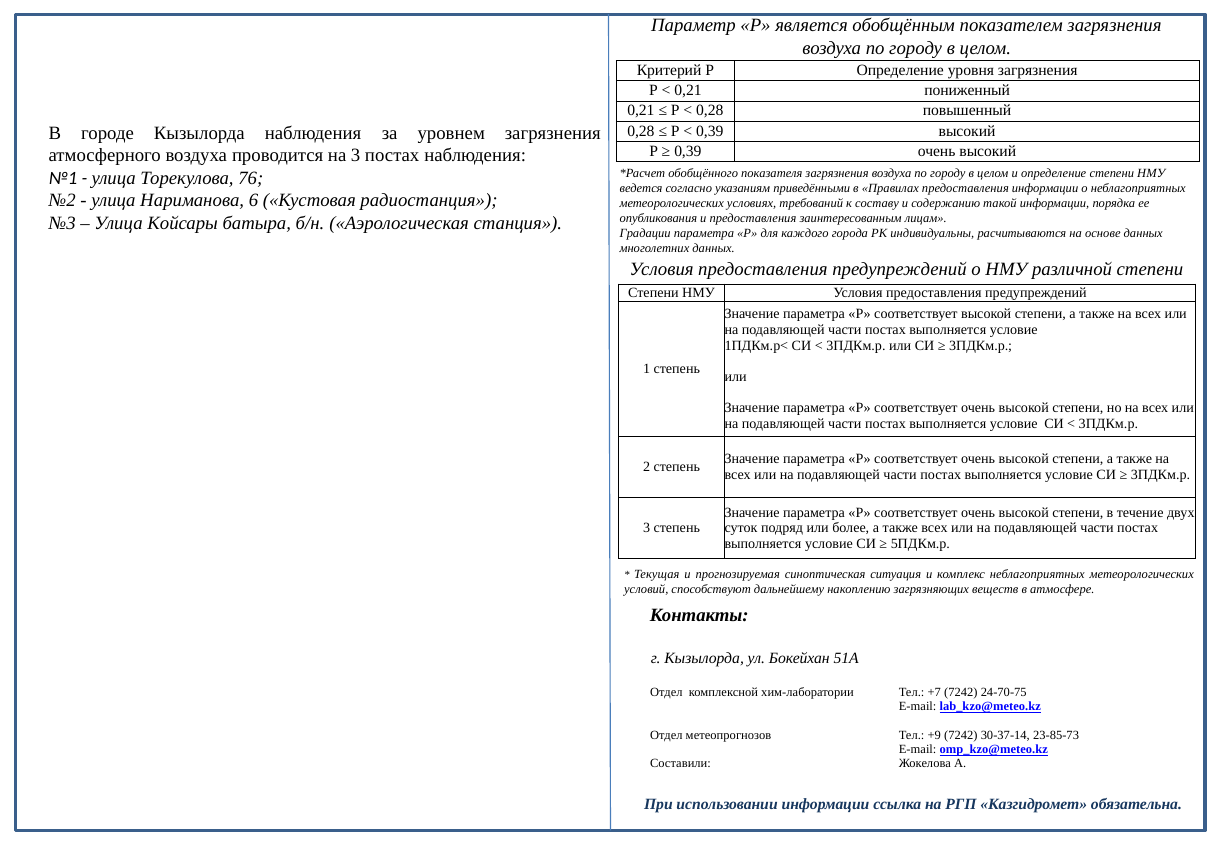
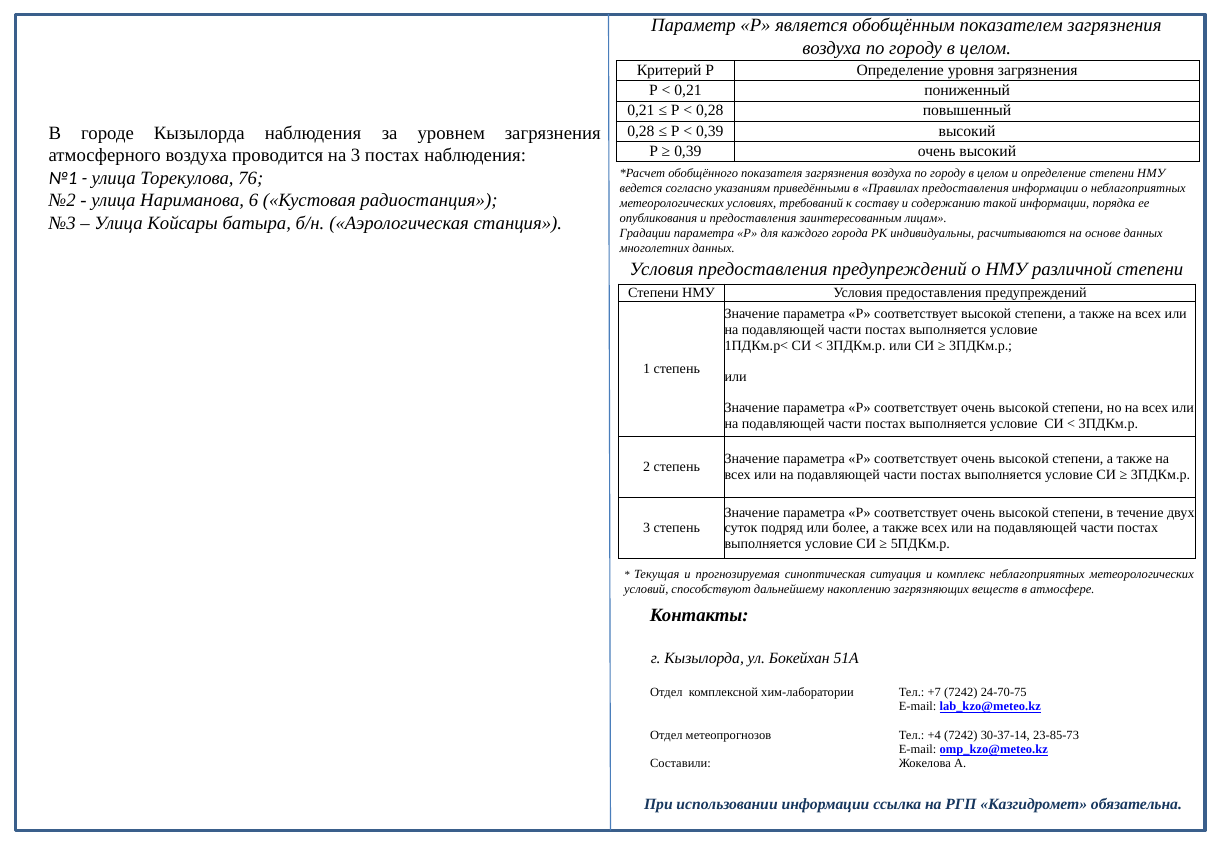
+9: +9 -> +4 (934, 736)
